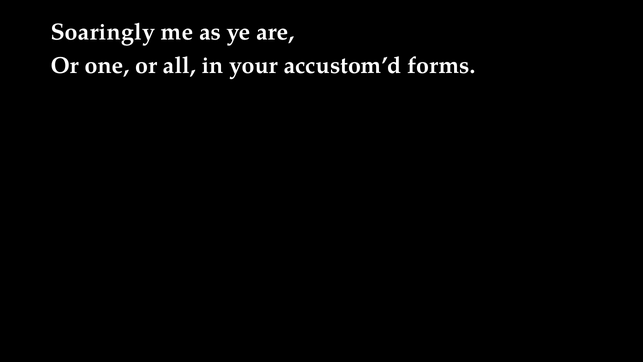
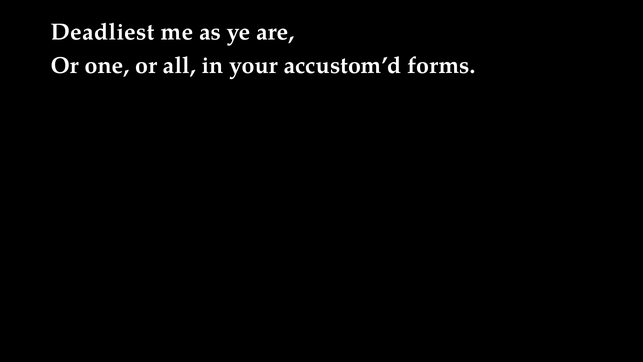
Soaringly: Soaringly -> Deadliest (103, 32)
